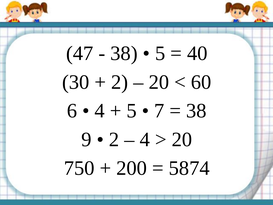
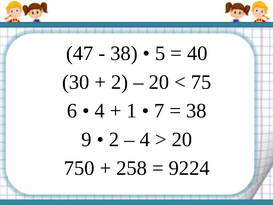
60: 60 -> 75 (201, 82)
5: 5 -> 1 (132, 111)
200: 200 -> 258 (132, 168)
5874: 5874 -> 9224 (189, 168)
